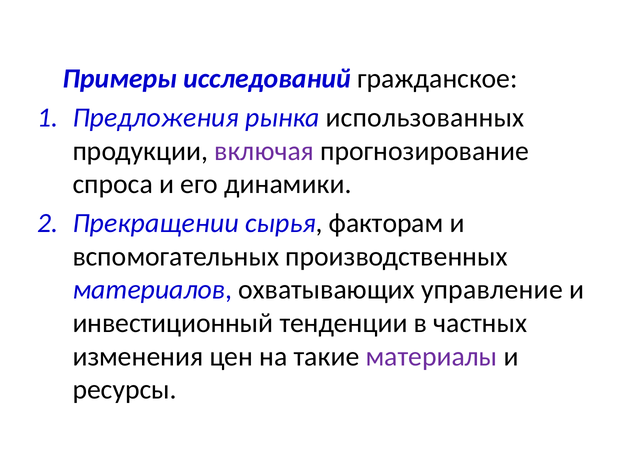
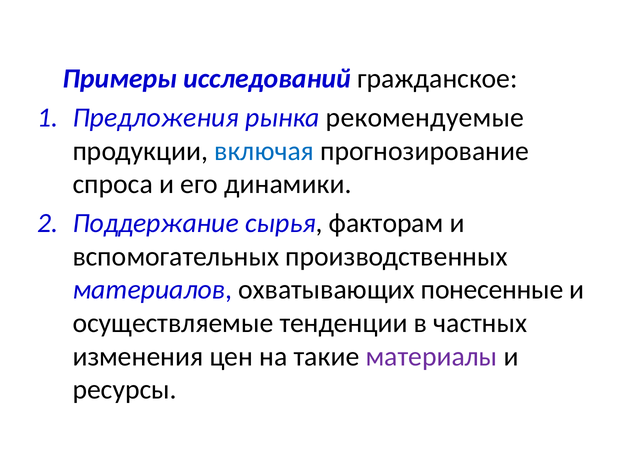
использованных: использованных -> рекомендуемые (425, 118)
включая colour: purple -> blue (264, 151)
Прекращении: Прекращении -> Поддержание (156, 223)
управление: управление -> понесенные (492, 290)
инвестиционный: инвестиционный -> осуществляемые (173, 323)
